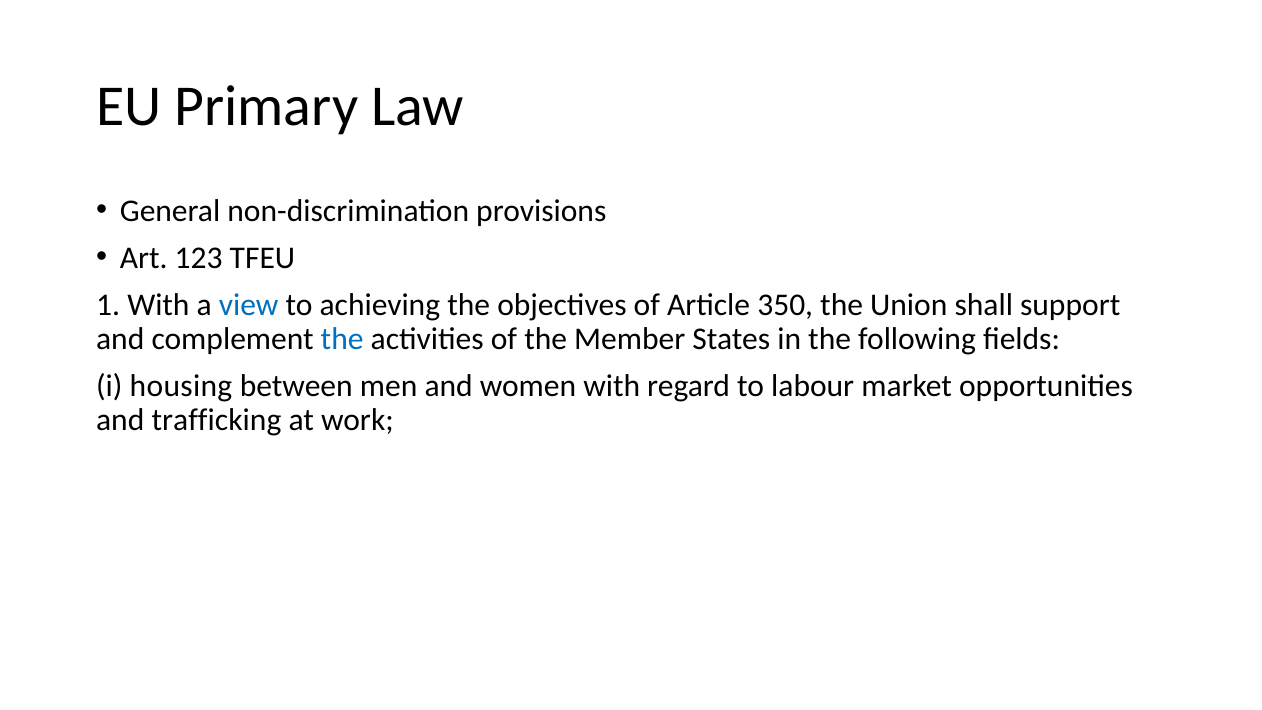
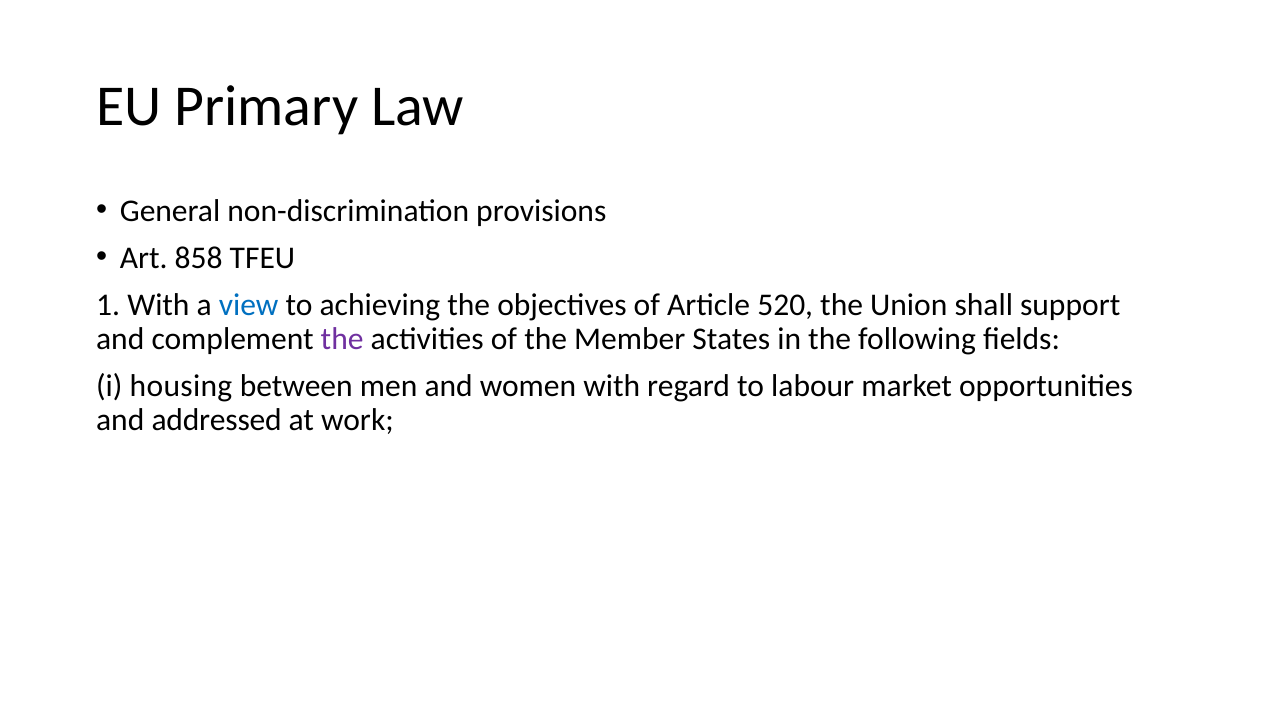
123: 123 -> 858 (199, 258)
350: 350 -> 520 (785, 305)
the colour: blue -> purple (342, 339)
trafficking: trafficking -> addressed (217, 420)
